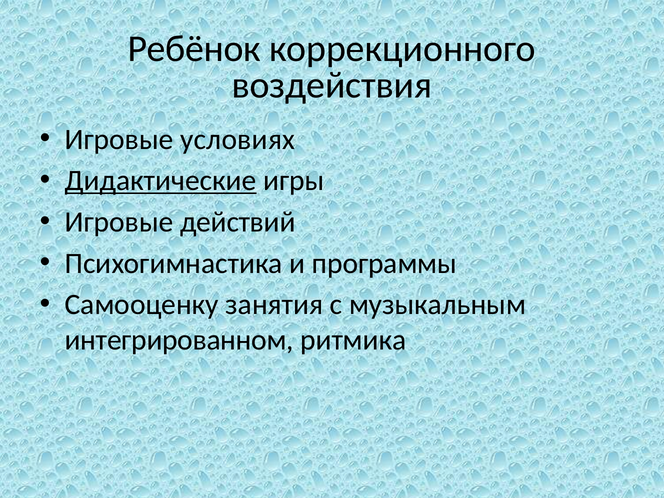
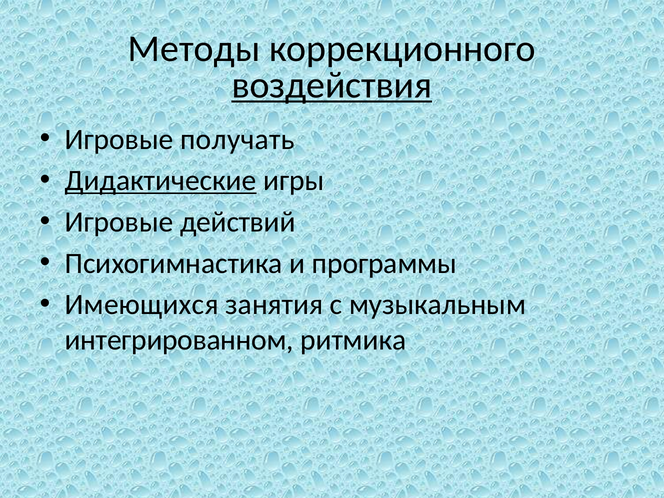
Ребёнок: Ребёнок -> Методы (194, 49)
воздействия underline: none -> present (332, 85)
условиях: условиях -> получать (238, 139)
Самооценку: Самооценку -> Имеющихся (142, 305)
